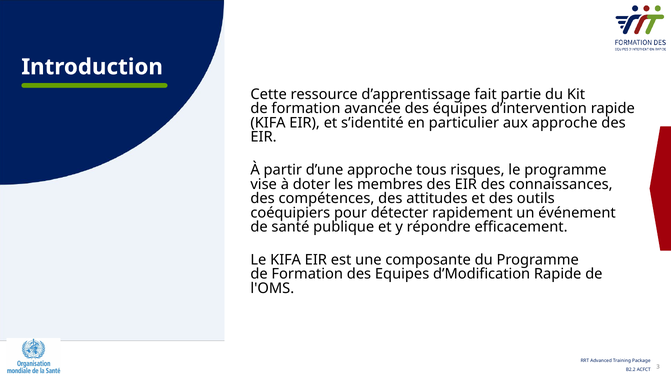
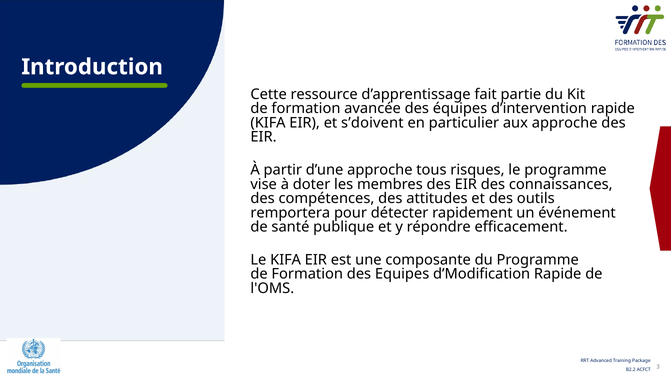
s’identité: s’identité -> s’doivent (372, 123)
coéquipiers: coéquipiers -> remportera (290, 213)
